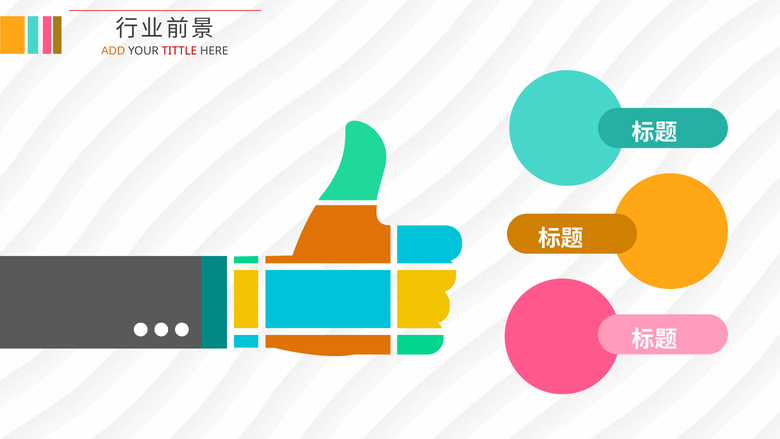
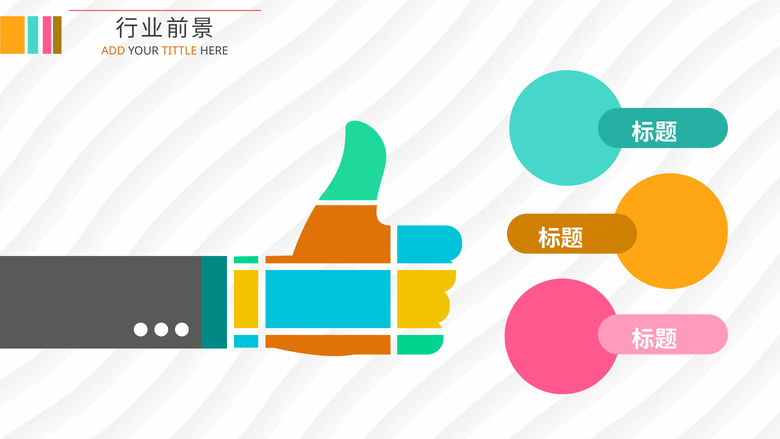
TITTLE colour: red -> orange (179, 51)
